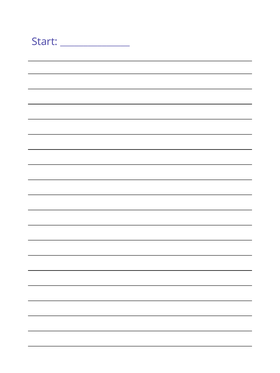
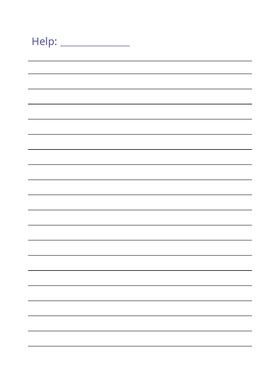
Start: Start -> Help (45, 42)
